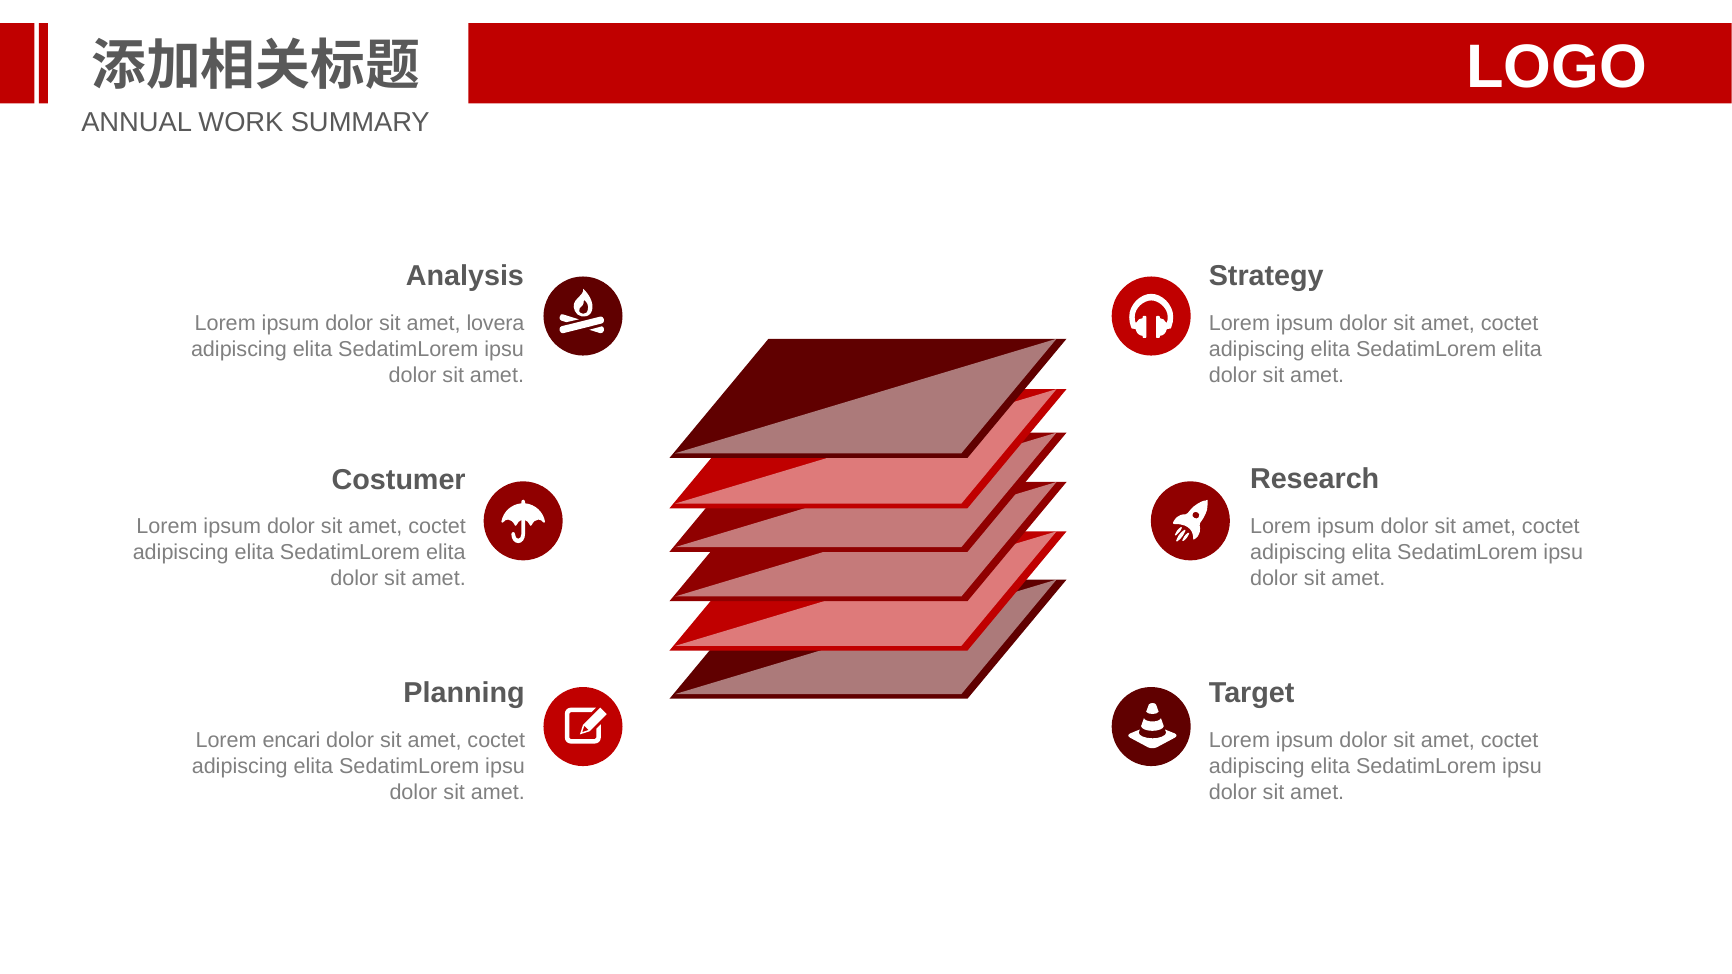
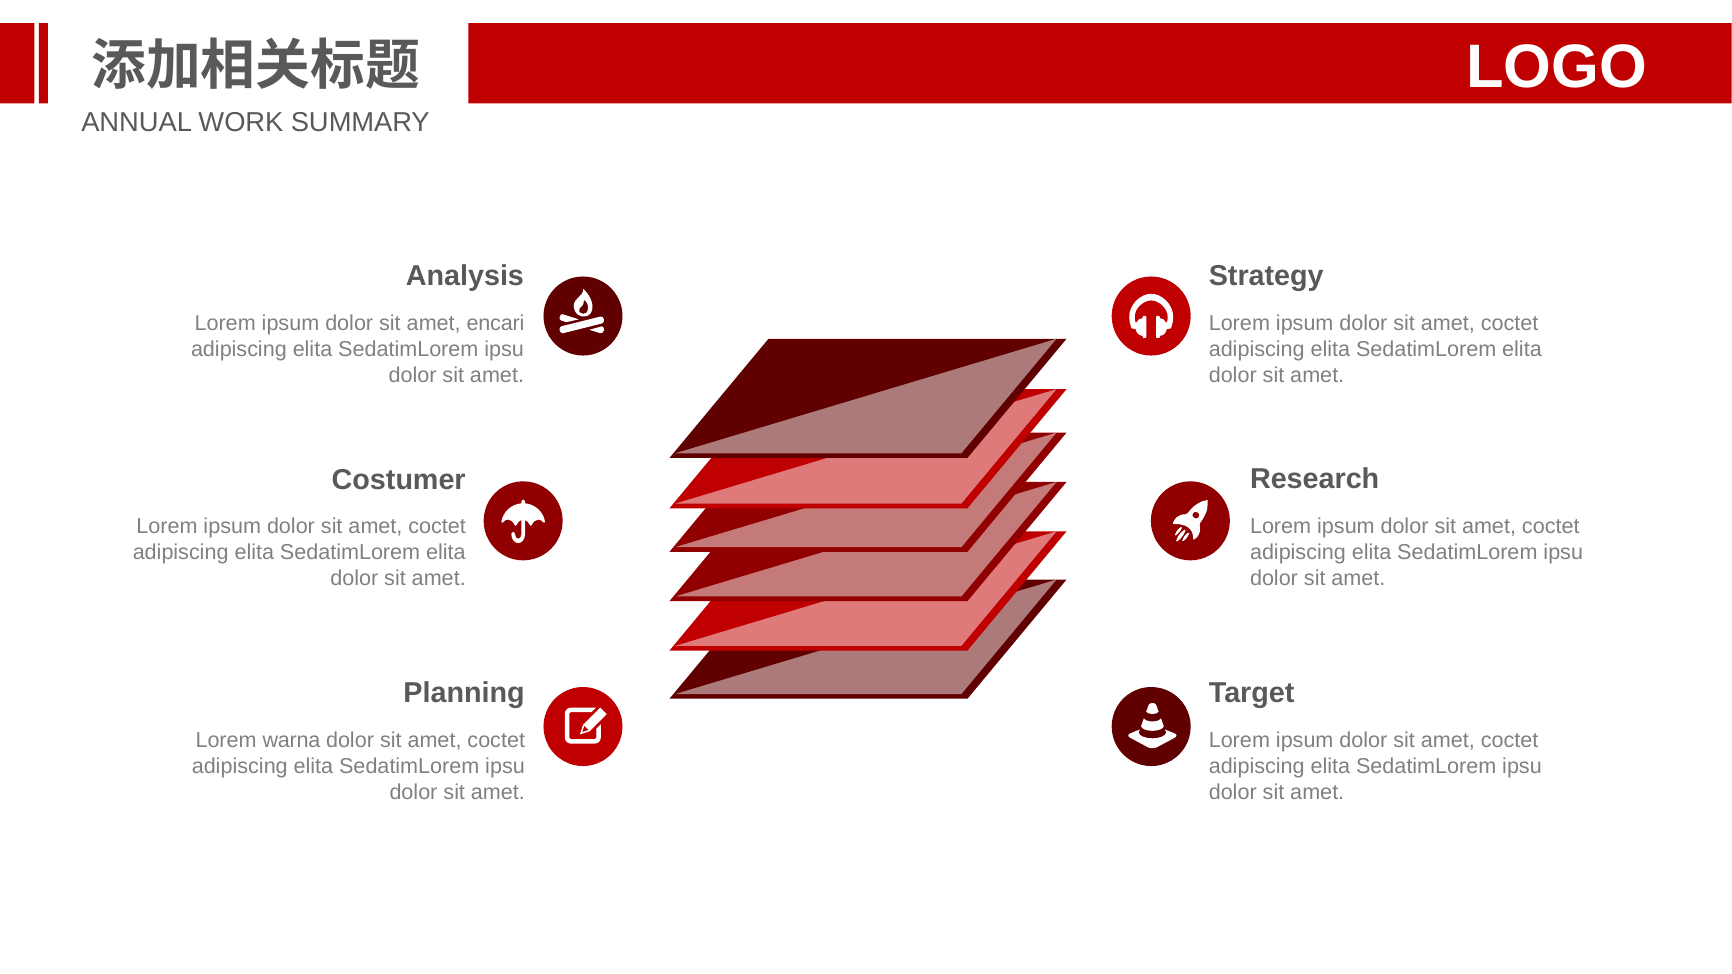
lovera: lovera -> encari (495, 323)
encari: encari -> warna (291, 740)
